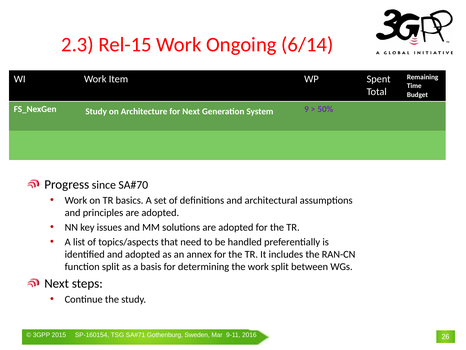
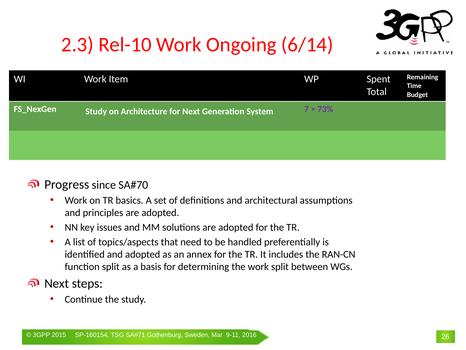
Rel-15: Rel-15 -> Rel-10 (125, 45)
9: 9 -> 7 (307, 109)
50%: 50% -> 73% (325, 109)
